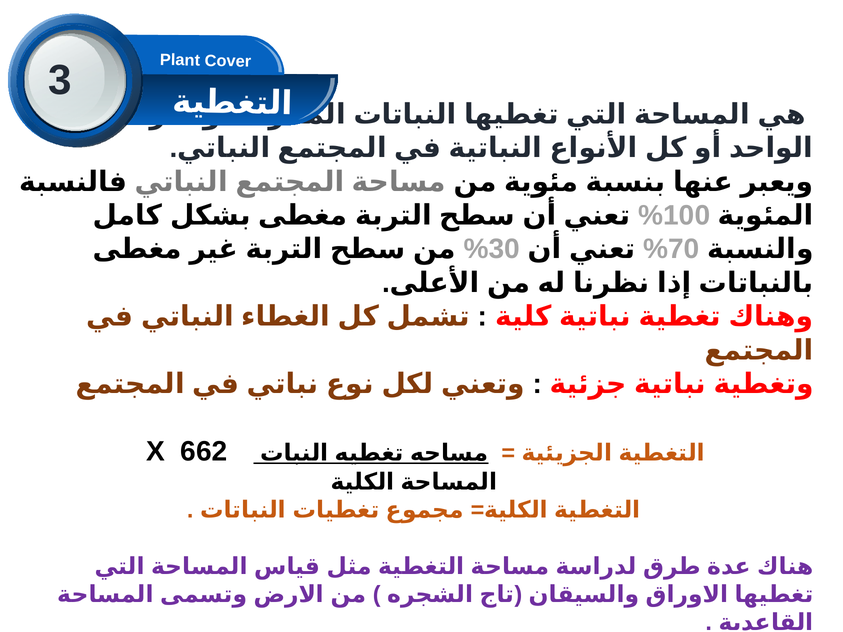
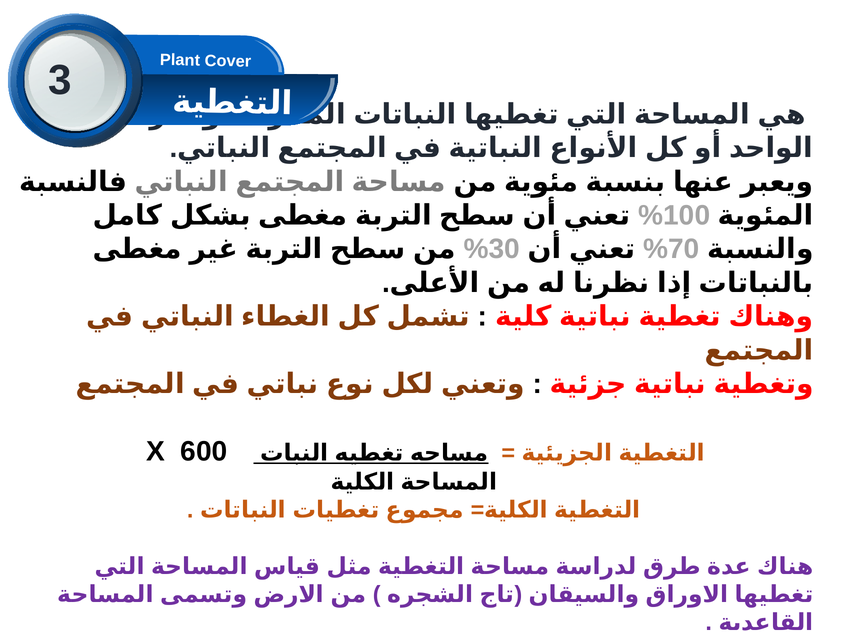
662: 662 -> 600 (204, 452)
